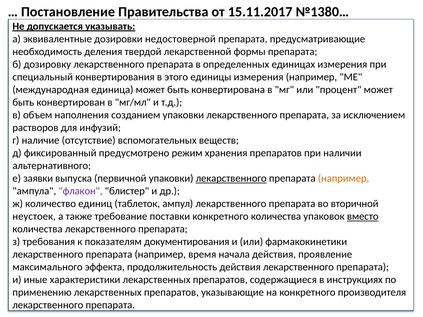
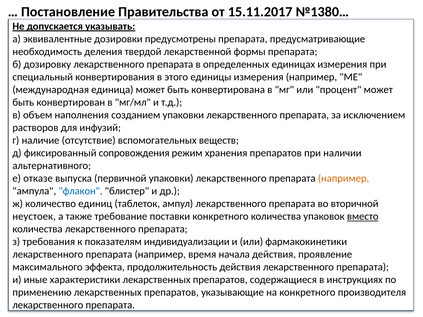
недостоверной: недостоверной -> предусмотрены (180, 39)
предусмотрено: предусмотрено -> сопровождения (134, 153)
заявки: заявки -> отказе (38, 179)
лекарственного underline: present -> none (231, 179)
флакон colour: purple -> blue (80, 191)
документирования: документирования -> индивидуализации (187, 242)
